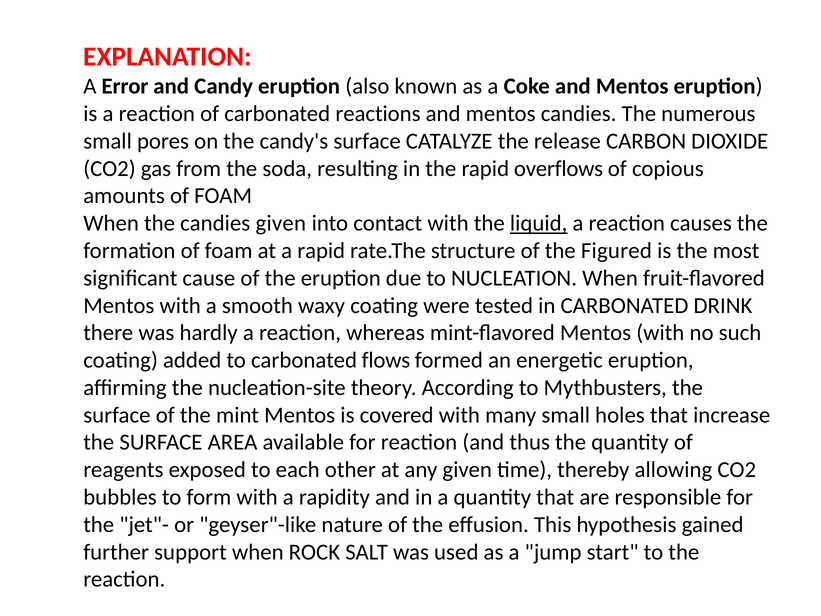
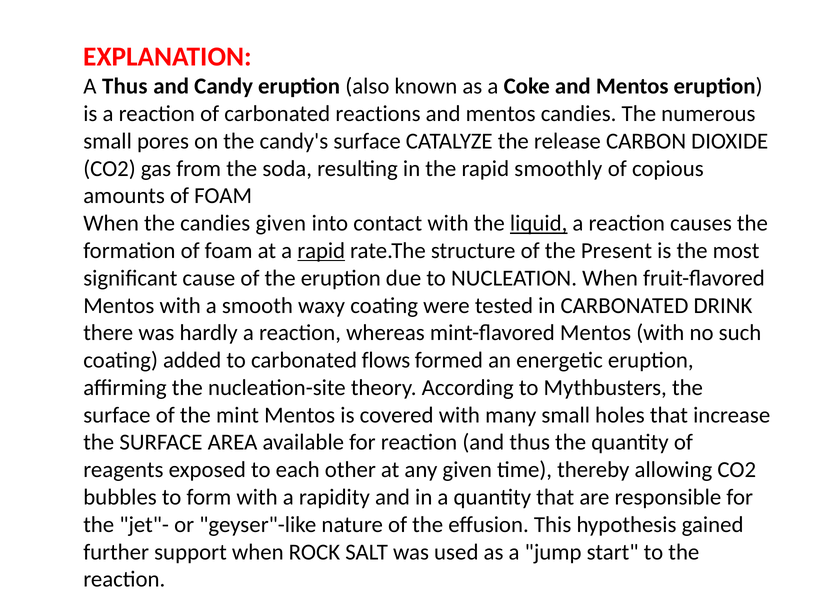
A Error: Error -> Thus (125, 86)
overflows: overflows -> smoothly (558, 168)
rapid underline: none -> present (321, 251)
Figured: Figured -> Present (616, 251)
